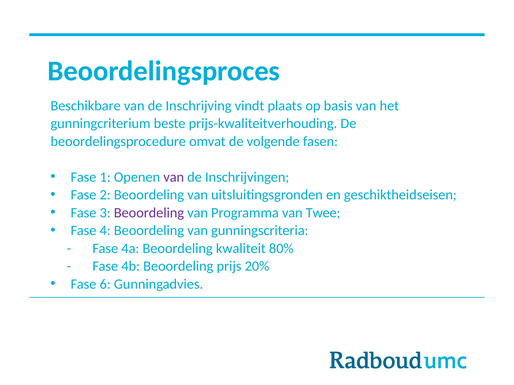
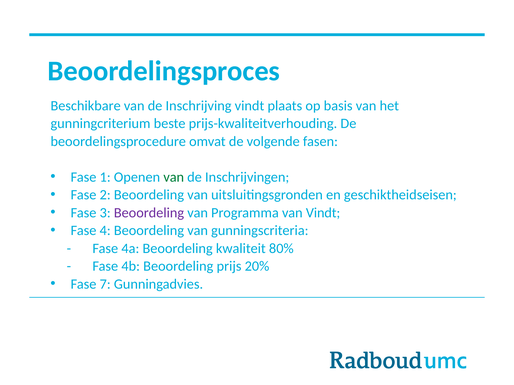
van colour: purple -> green (174, 177)
van Twee: Twee -> Vindt (323, 213)
6: 6 -> 7 (105, 284)
